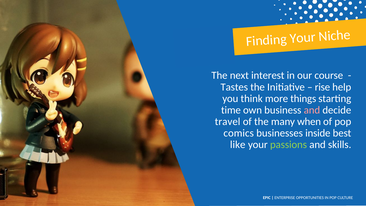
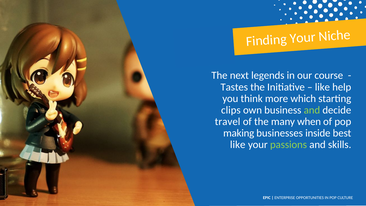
interest: interest -> legends (268, 75)
rise: rise -> like (322, 87)
things: things -> which (303, 98)
time: time -> clips (231, 110)
and colour: pink -> light green (312, 110)
comics: comics -> making (239, 133)
